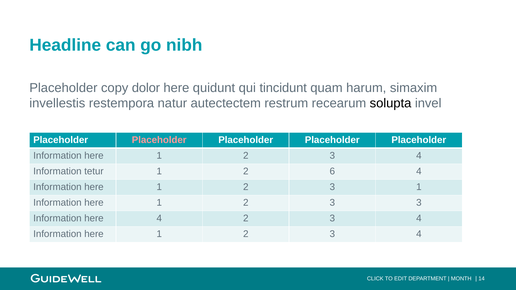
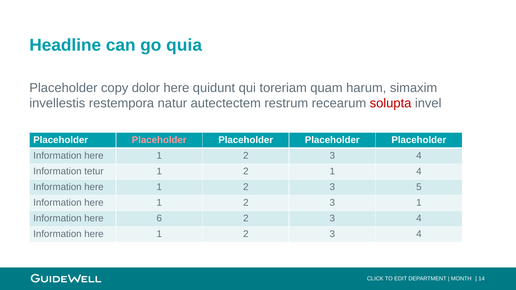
nibh: nibh -> quia (184, 45)
tincidunt: tincidunt -> toreriam (283, 88)
solupta colour: black -> red (391, 103)
2 6: 6 -> 1 (332, 171)
3 1: 1 -> 5 (419, 187)
3 3: 3 -> 1 (419, 203)
here 4: 4 -> 6 (159, 218)
